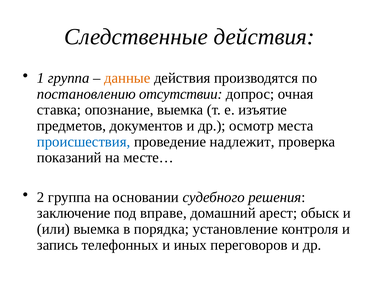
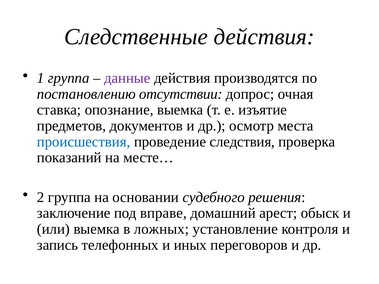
данные colour: orange -> purple (127, 78)
надлежит: надлежит -> следствия (242, 142)
порядка: порядка -> ложных (161, 229)
